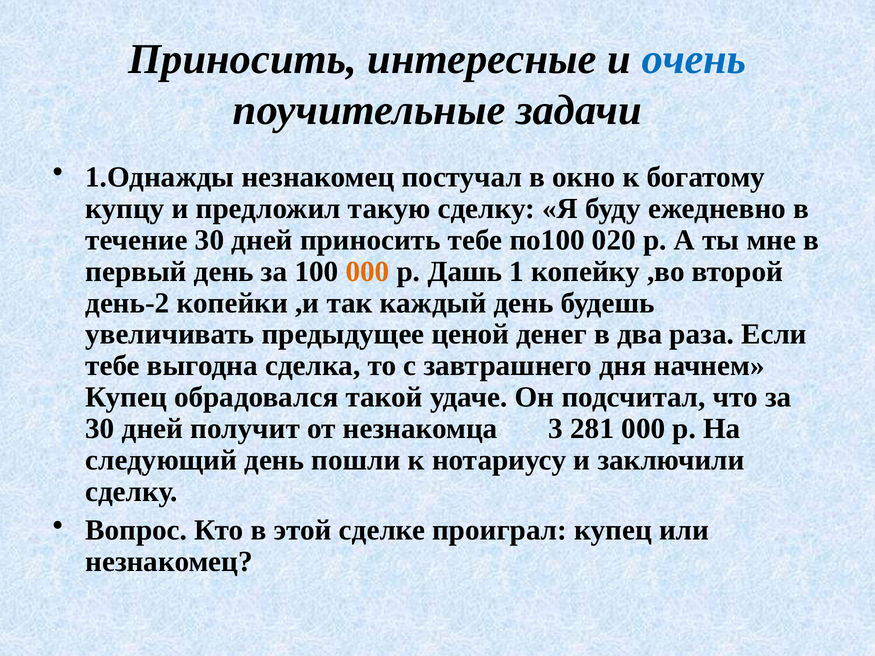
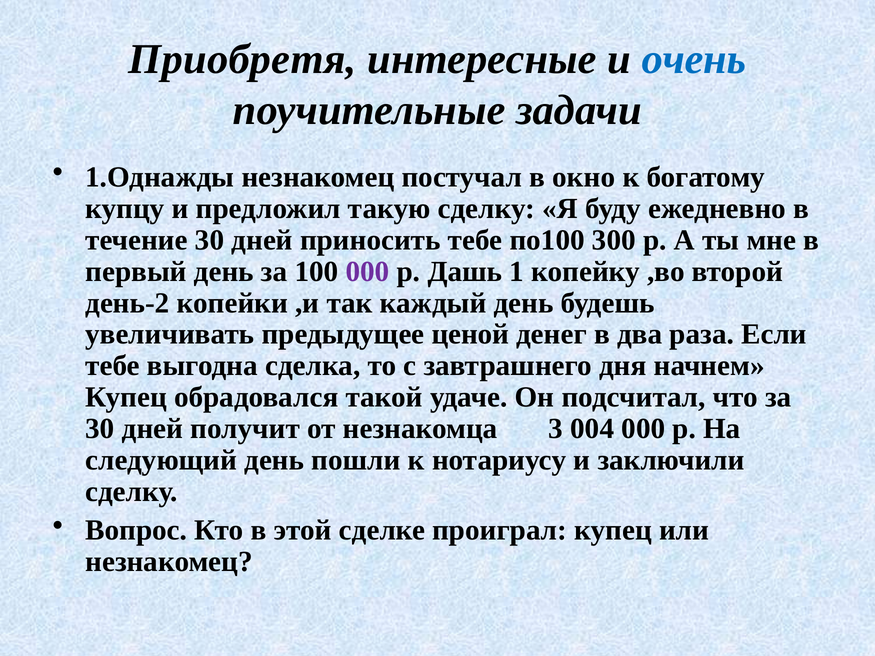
Приносить: Приносить -> Приобретя (242, 59)
020: 020 -> 300 (614, 240)
000 colour: orange -> purple (367, 272)
281: 281 -> 004 (592, 429)
